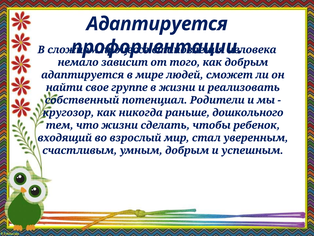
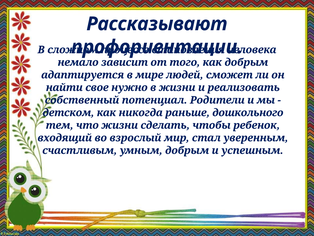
Адаптируется: Адаптируется -> Рассказывают (157, 24)
группе: группе -> нужно (129, 87)
кругозор: кругозор -> детском (68, 112)
